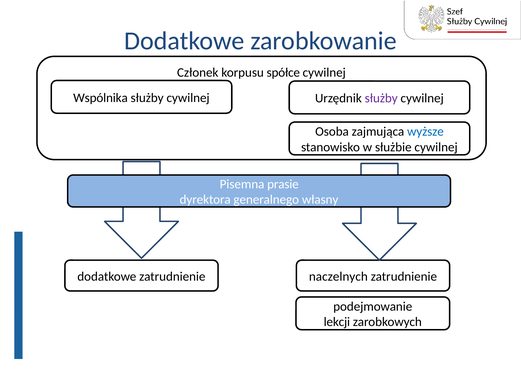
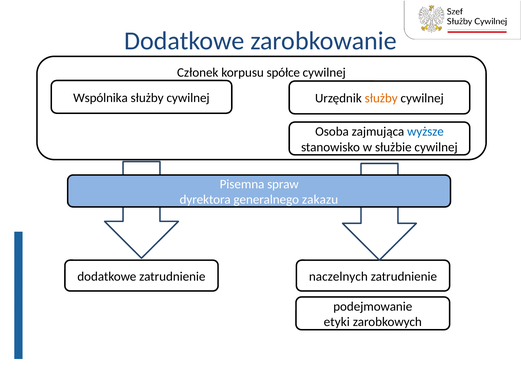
służby colour: purple -> orange (381, 99)
prasie: prasie -> spraw (283, 184)
własny: własny -> zakazu (320, 200)
lekcji: lekcji -> etyki (337, 323)
